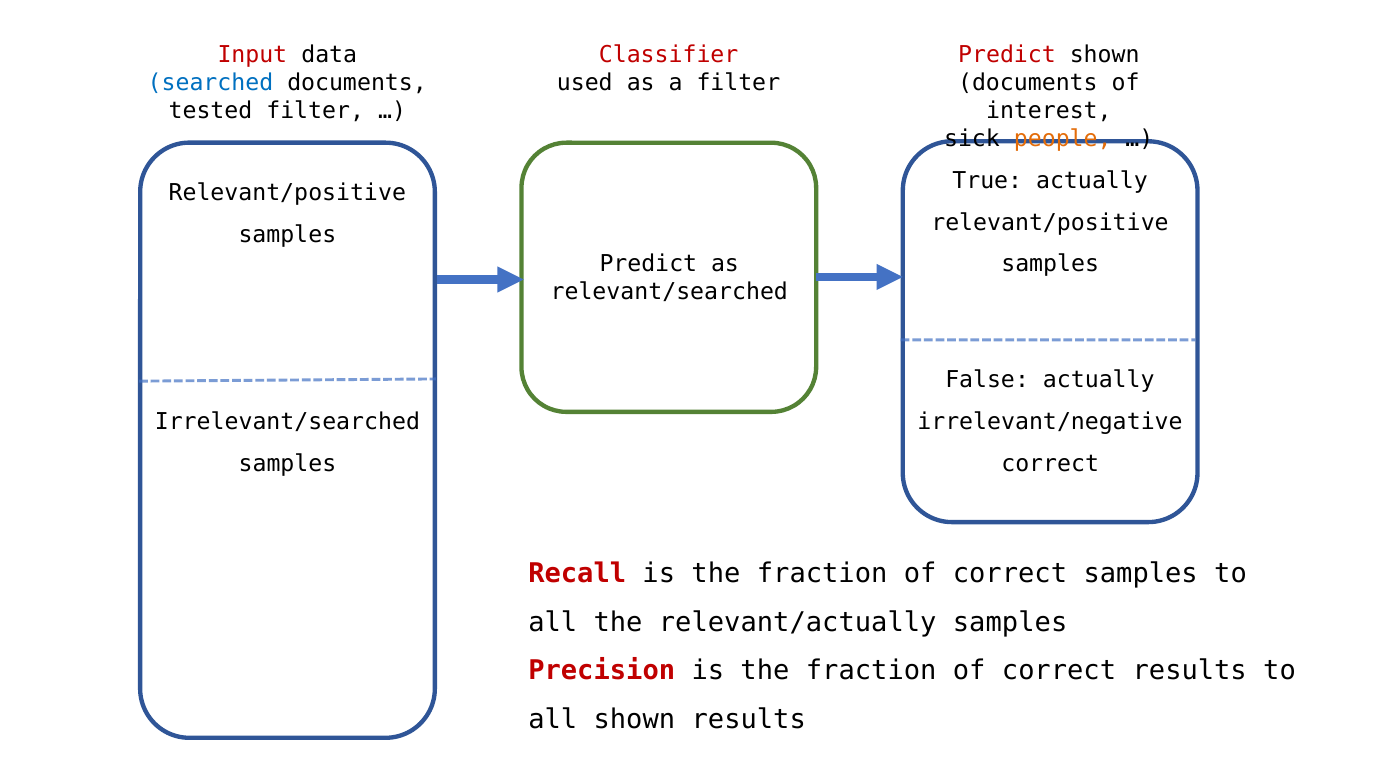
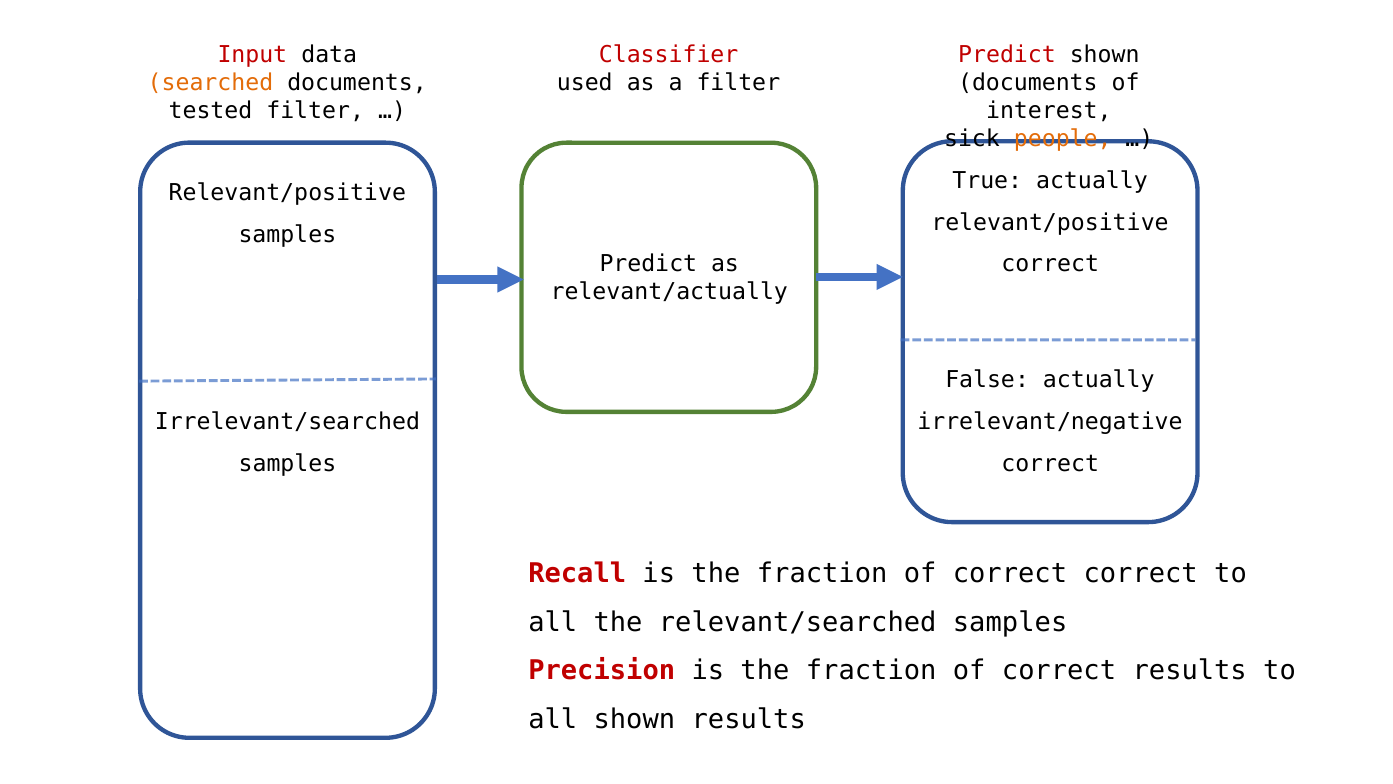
searched colour: blue -> orange (210, 83)
samples: samples -> correct (1050, 264)
relevant/searched: relevant/searched -> relevant/actually (669, 292)
correct samples: samples -> correct (1141, 573)
relevant/actually: relevant/actually -> relevant/searched (798, 622)
